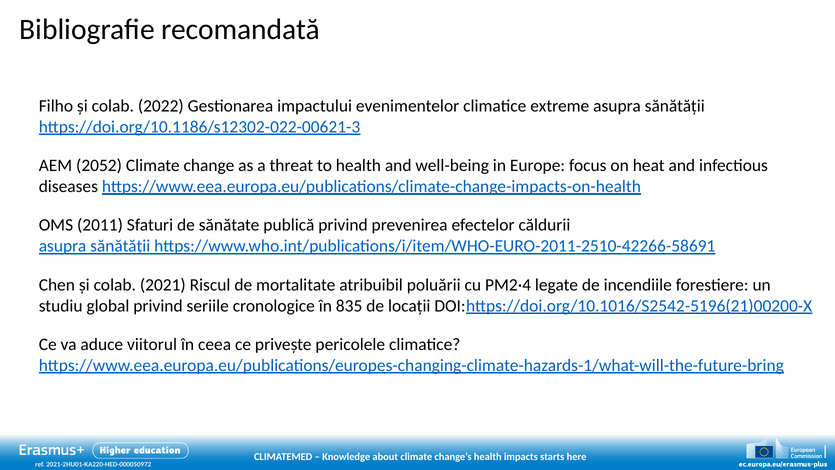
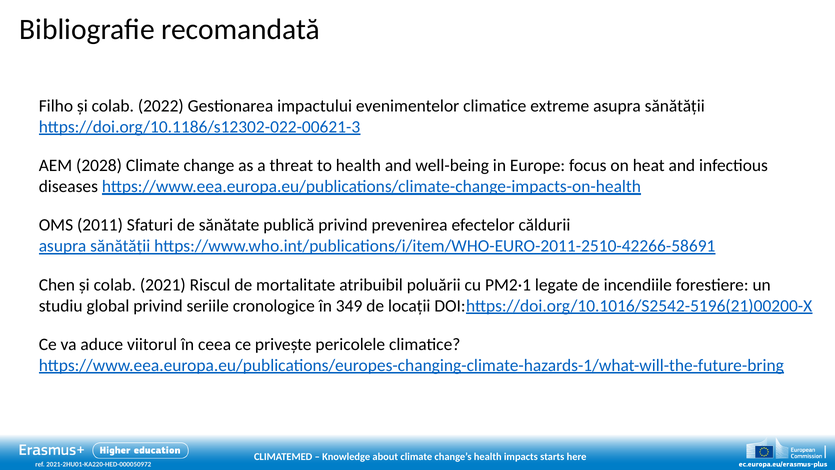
2052: 2052 -> 2028 (99, 165)
PM2·4: PM2·4 -> PM2·1 (508, 285)
835: 835 -> 349 (349, 306)
